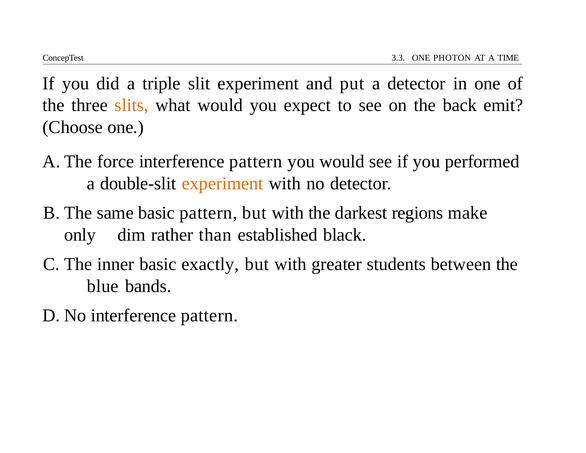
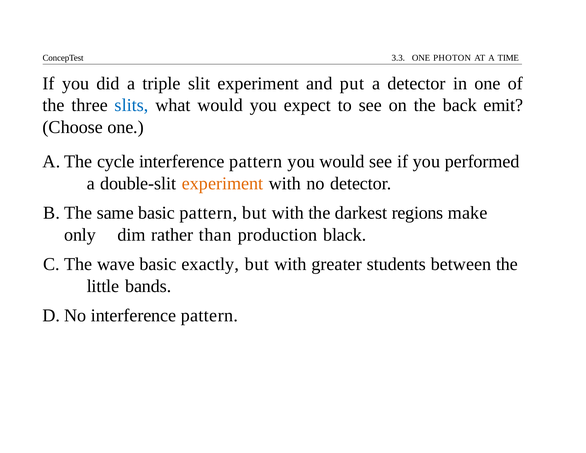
slits colour: orange -> blue (131, 105)
force: force -> cycle (116, 161)
established: established -> production (278, 235)
inner: inner -> wave (116, 264)
blue: blue -> little (103, 286)
